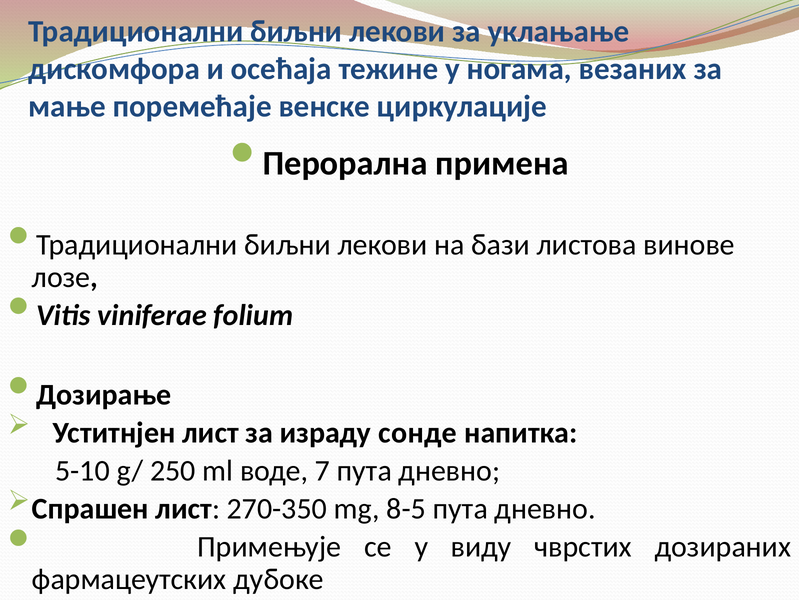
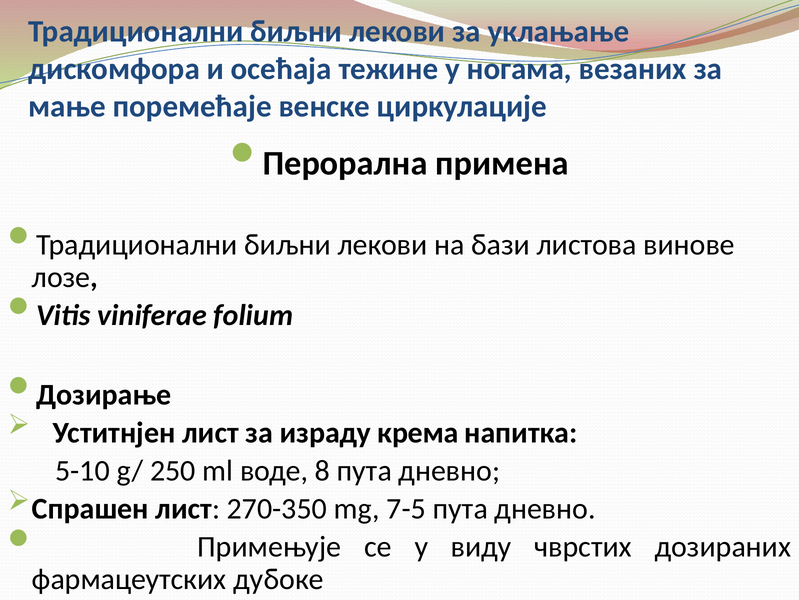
сонде: сонде -> крема (418, 432)
7: 7 -> 8 (323, 470)
8-5: 8-5 -> 7-5 (406, 508)
